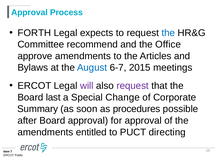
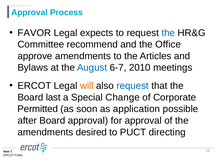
FORTH: FORTH -> FAVOR (34, 33)
2015: 2015 -> 2010 (140, 68)
will colour: purple -> orange (87, 86)
request colour: purple -> blue (133, 86)
Summary: Summary -> Permitted (38, 109)
procedures: procedures -> application (136, 109)
entitled: entitled -> desired (91, 132)
